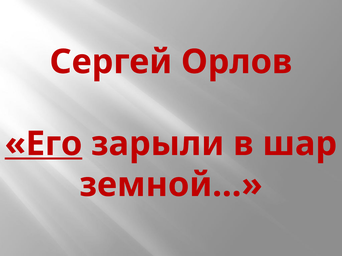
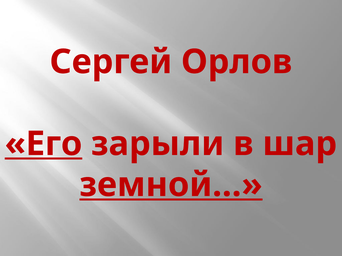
земной… underline: none -> present (171, 185)
